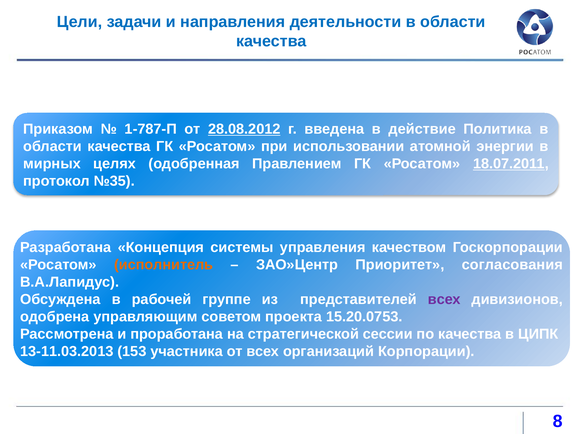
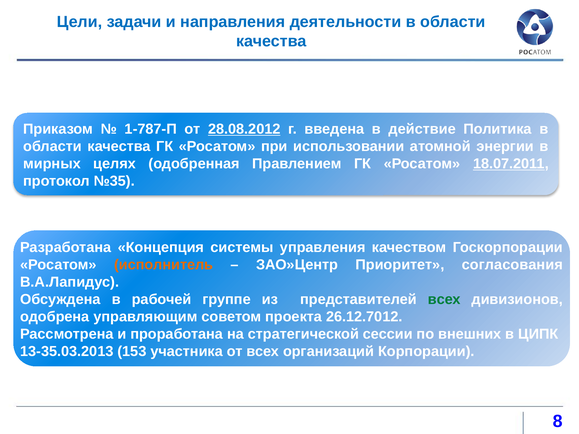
всех colour: purple -> green (444, 300)
15.20.0753: 15.20.0753 -> 26.12.7012 (364, 317)
по качества: качества -> внешних (470, 334)
13-11.03.2013: 13-11.03.2013 -> 13-35.03.2013 (67, 352)
